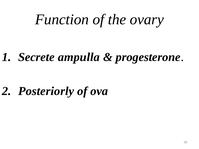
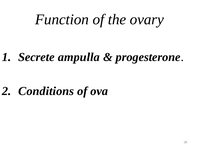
Posteriorly: Posteriorly -> Conditions (46, 91)
